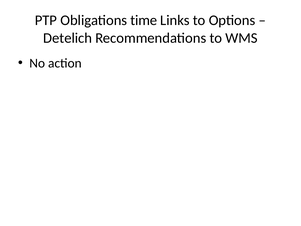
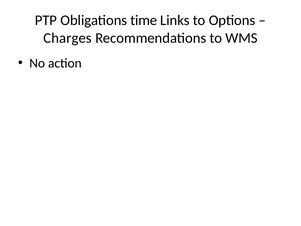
Detelich: Detelich -> Charges (68, 38)
